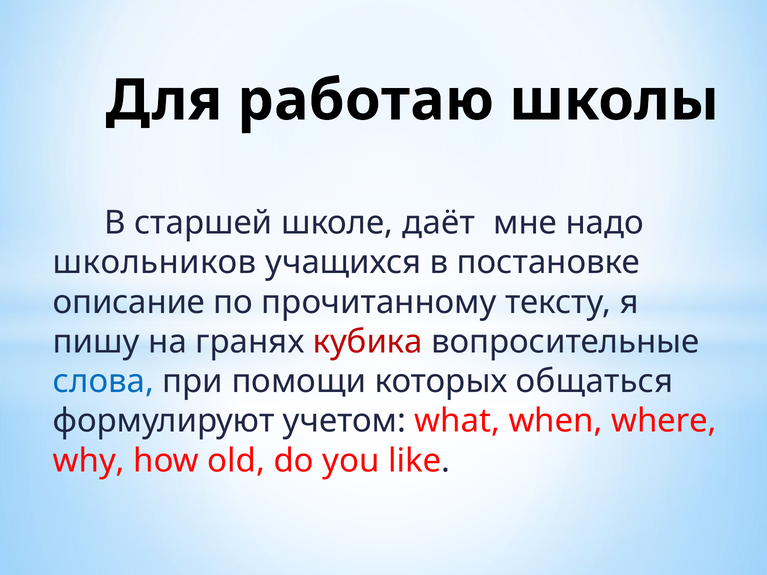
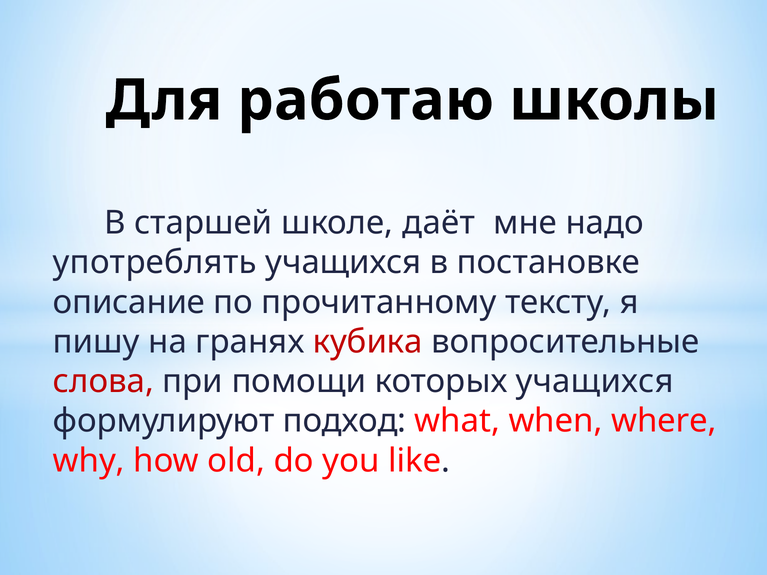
школьников: школьников -> употреблять (155, 263)
слова colour: blue -> red (103, 382)
которых общаться: общаться -> учащихся (595, 382)
учетом: учетом -> подход (345, 421)
